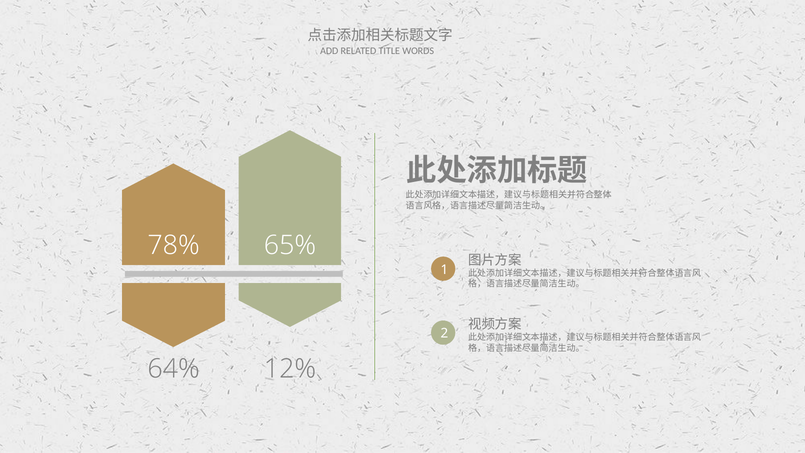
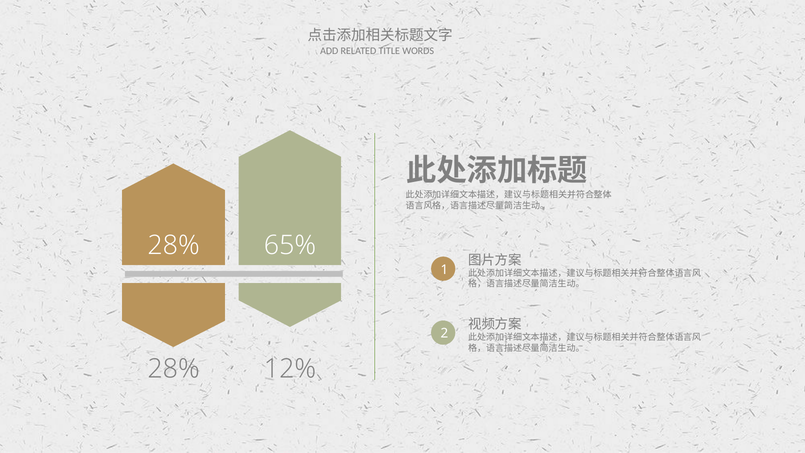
78%: 78% -> 28% (174, 245)
64%: 64% -> 28% (174, 369)
